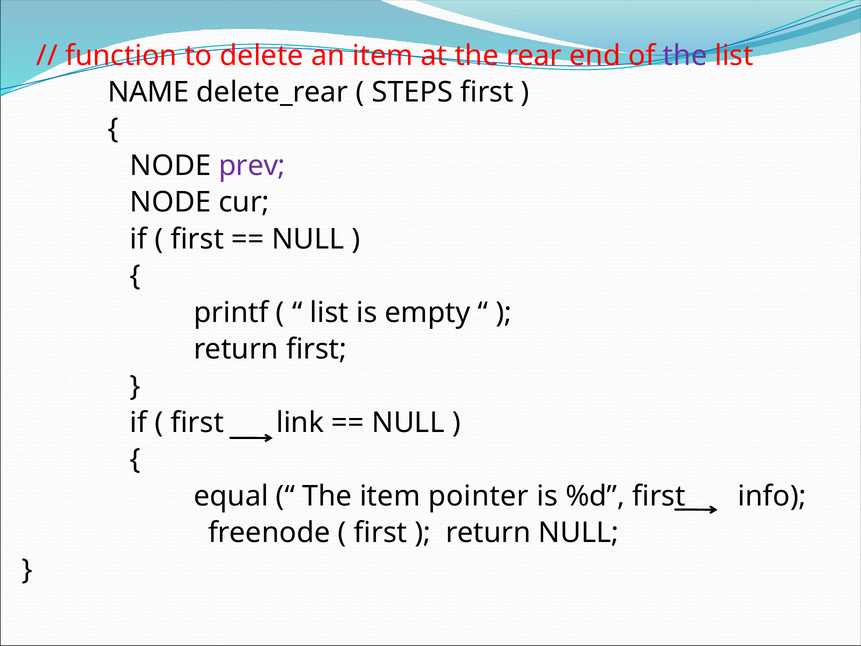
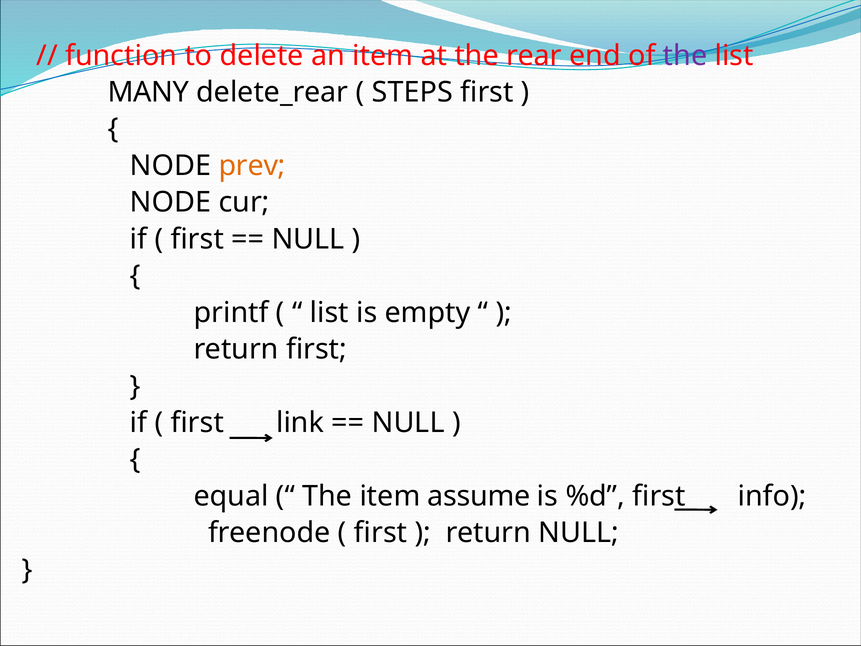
NAME: NAME -> MANY (148, 92)
prev colour: purple -> orange (252, 166)
pointer: pointer -> assume (479, 496)
